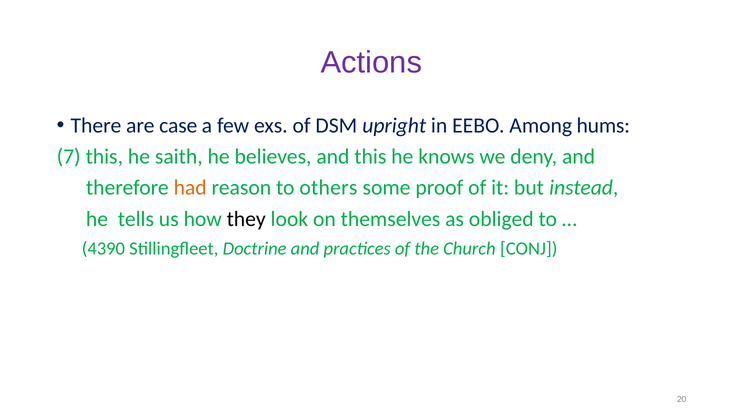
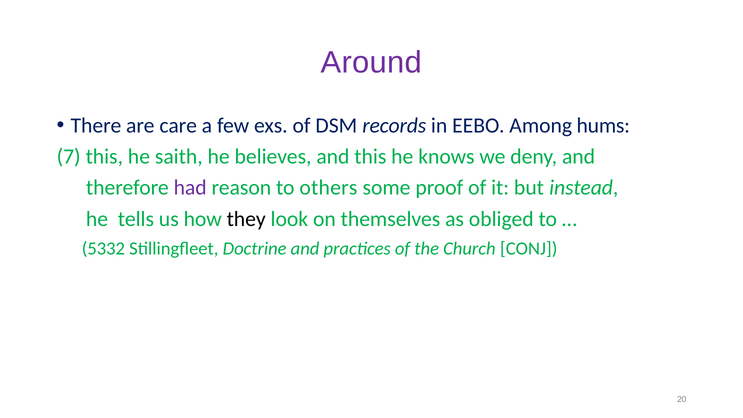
Actions: Actions -> Around (371, 62)
case: case -> care (178, 126)
upright: upright -> records (394, 126)
had colour: orange -> purple (190, 188)
4390: 4390 -> 5332 (103, 248)
